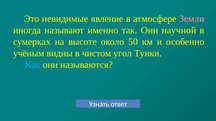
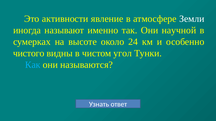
невидимые: невидимые -> активности (65, 19)
Земли colour: pink -> white (192, 19)
50: 50 -> 24 (133, 42)
учёным: учёным -> чистого (29, 53)
